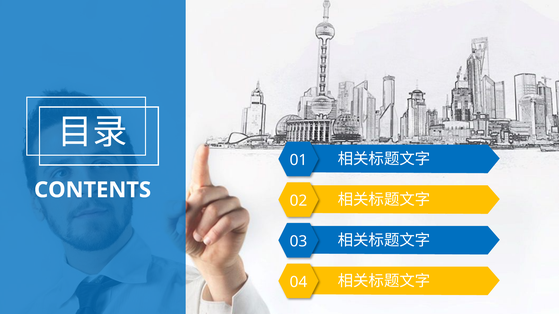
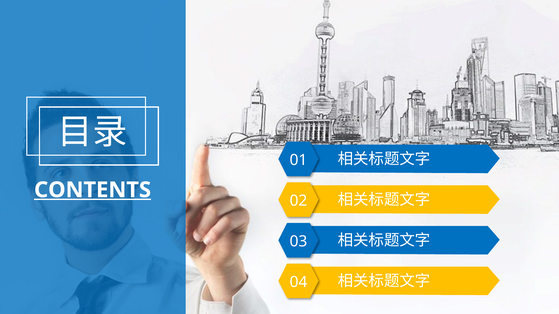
CONTENTS underline: none -> present (93, 190)
